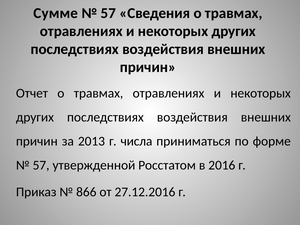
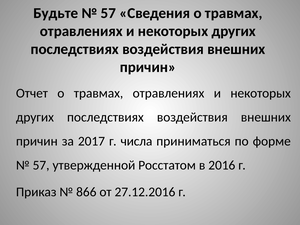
Сумме: Сумме -> Будьте (56, 13)
2013: 2013 -> 2017 (91, 141)
